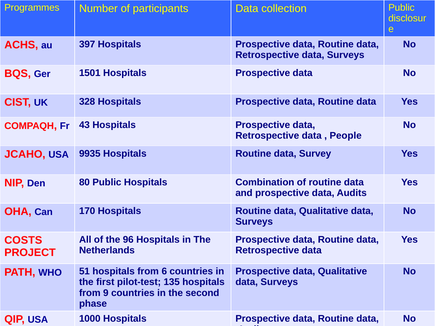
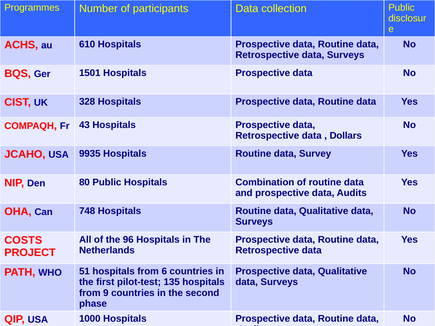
397: 397 -> 610 (87, 44)
People: People -> Dollars (346, 136)
170: 170 -> 748 (87, 211)
